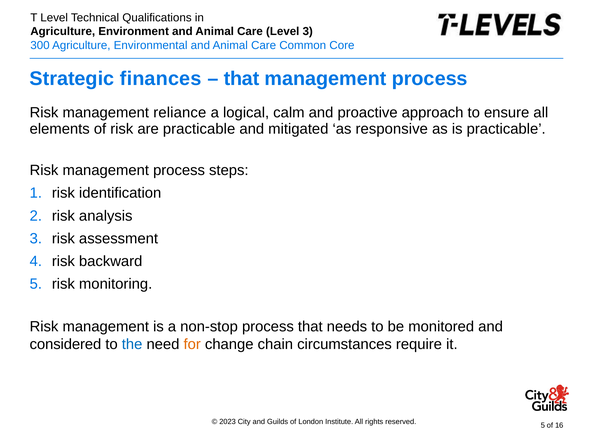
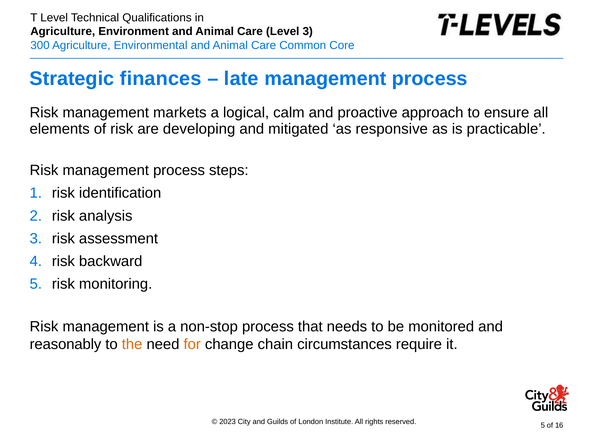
that: that -> late (241, 79)
reliance: reliance -> markets (180, 113)
are practicable: practicable -> developing (199, 129)
considered: considered -> reasonably (65, 344)
the colour: blue -> orange (132, 344)
